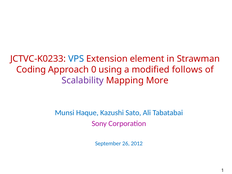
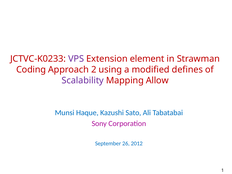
VPS colour: blue -> purple (76, 59)
0: 0 -> 2 (94, 70)
follows: follows -> defines (187, 70)
More: More -> Allow (157, 80)
